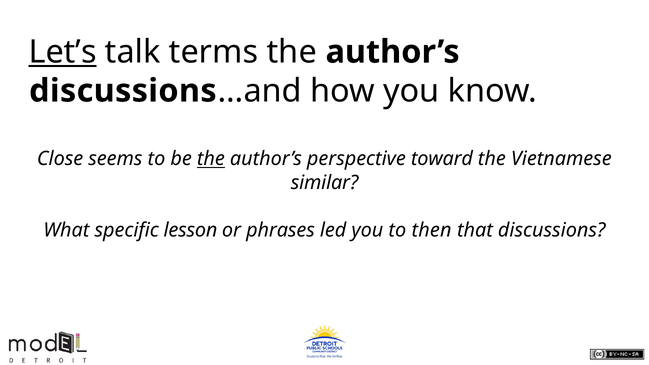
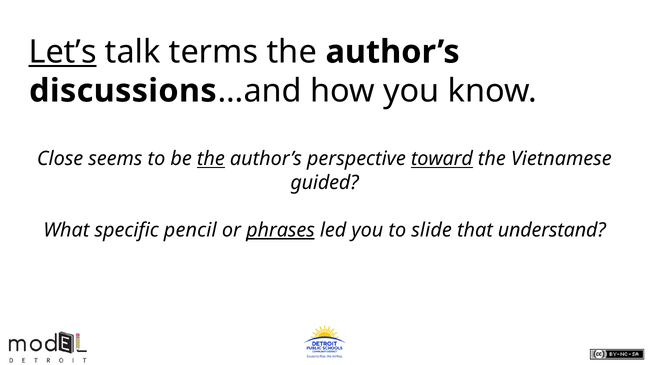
toward underline: none -> present (442, 159)
similar: similar -> guided (325, 183)
lesson: lesson -> pencil (190, 230)
phrases underline: none -> present (280, 230)
then: then -> slide (432, 230)
that discussions: discussions -> understand (552, 230)
